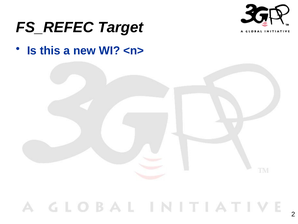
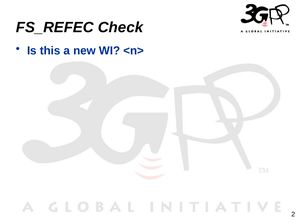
Target: Target -> Check (120, 27)
